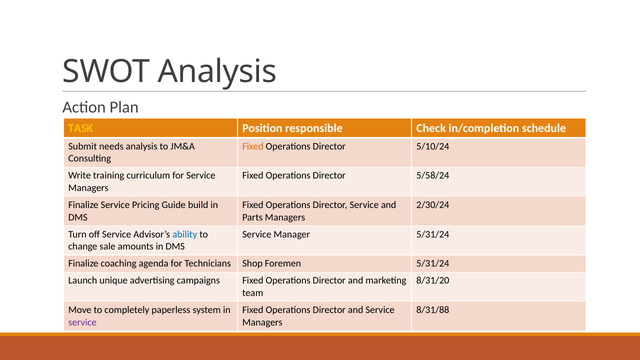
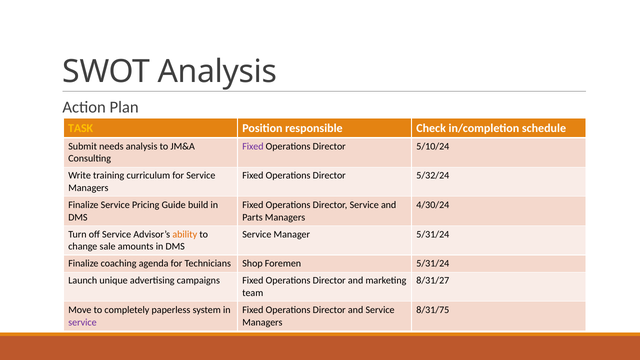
Fixed colour: orange -> purple (253, 146)
5/58/24: 5/58/24 -> 5/32/24 (433, 176)
2/30/24: 2/30/24 -> 4/30/24 (433, 205)
ability colour: blue -> orange (185, 234)
8/31/20: 8/31/20 -> 8/31/27 (433, 281)
8/31/88: 8/31/88 -> 8/31/75 (433, 310)
